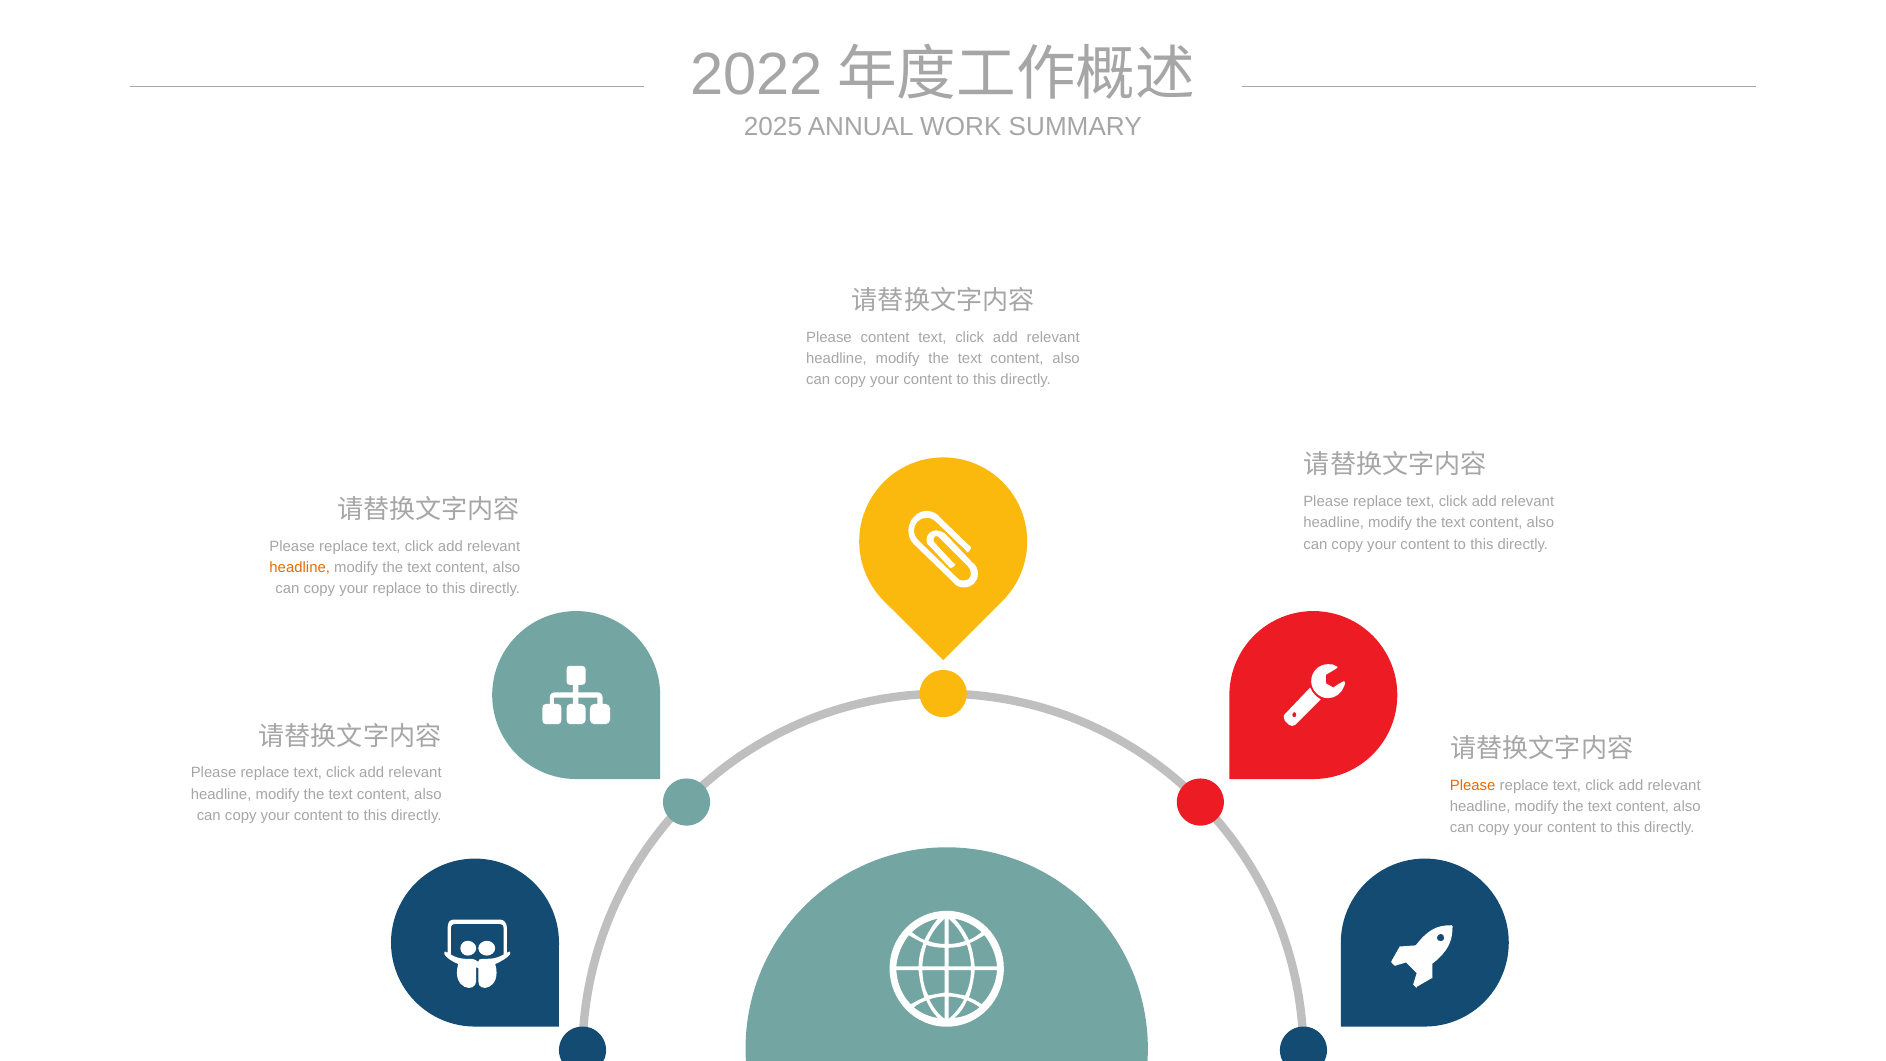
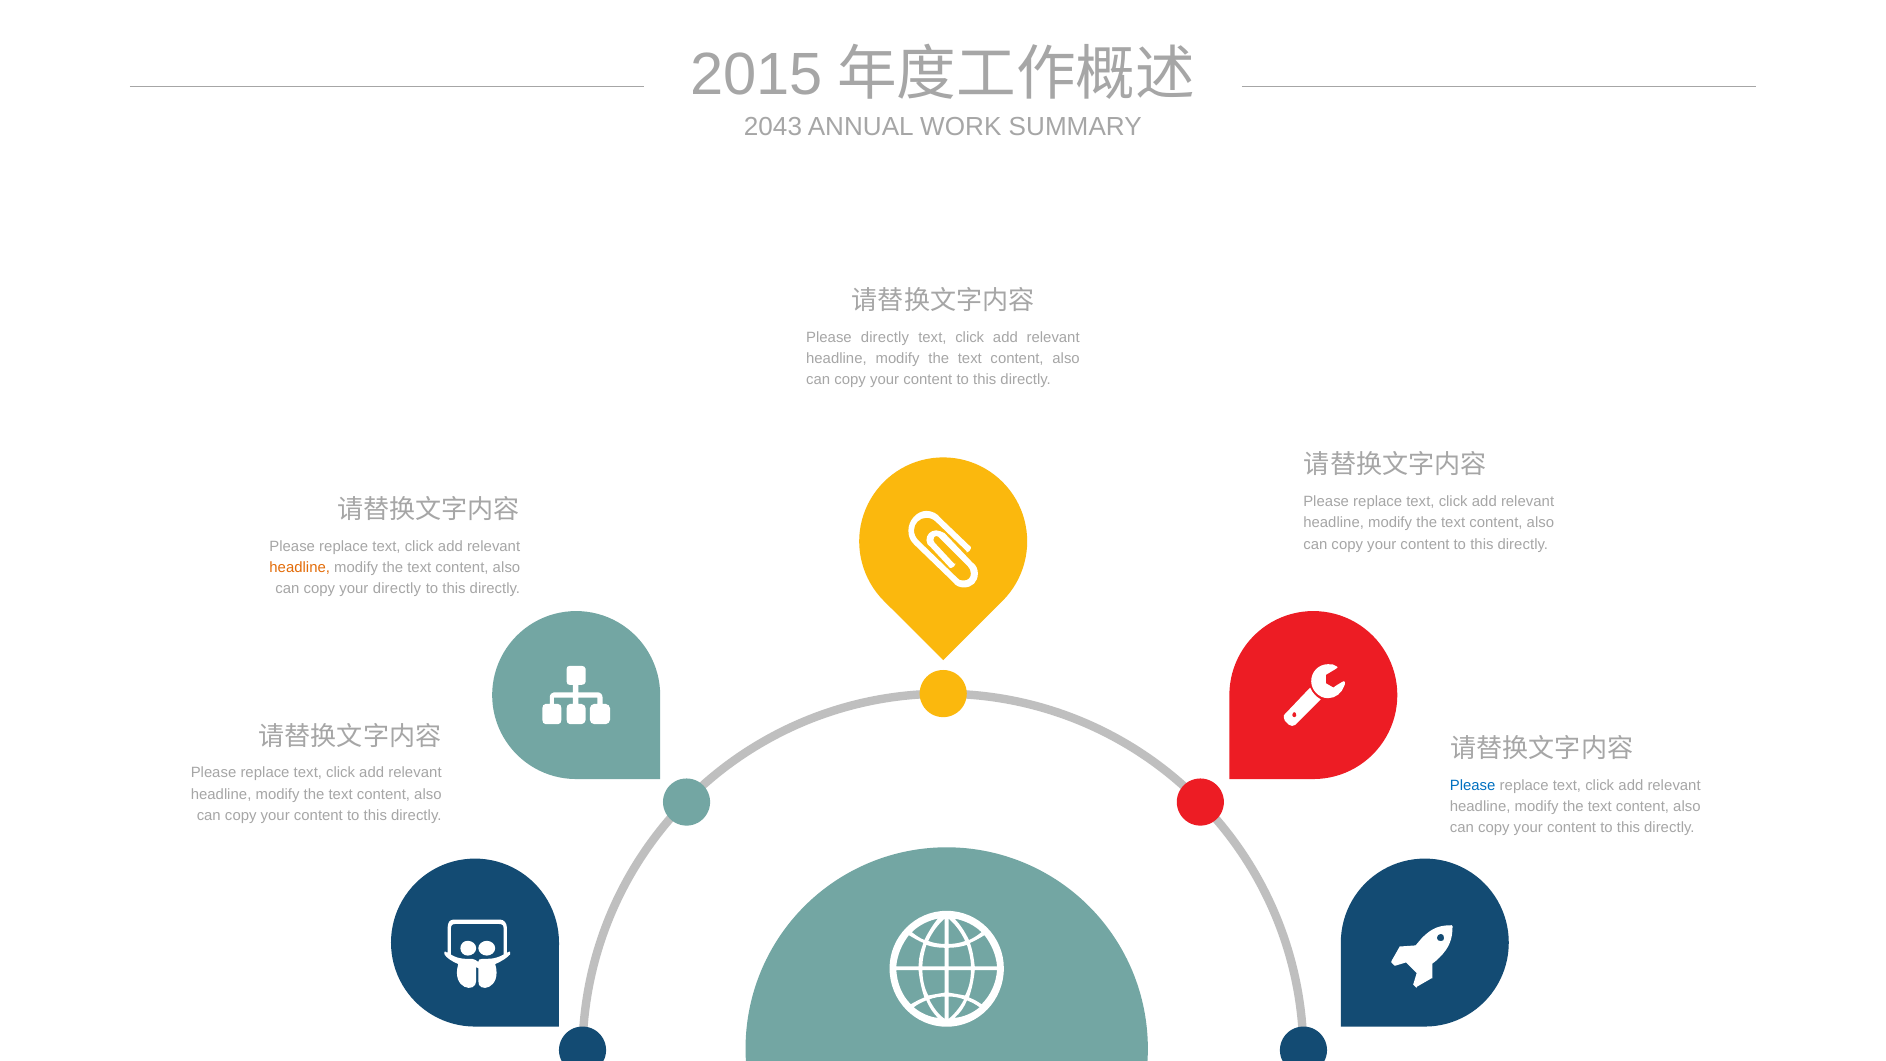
2022: 2022 -> 2015 (757, 74)
2025: 2025 -> 2043 (773, 127)
Please content: content -> directly (885, 337)
your replace: replace -> directly (397, 589)
Please colour: orange -> blue (1473, 785)
